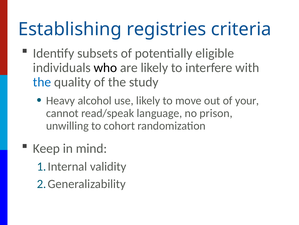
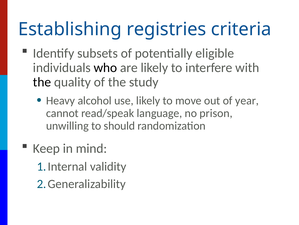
the colour: blue -> black (42, 82)
your: your -> year (247, 100)
cohort: cohort -> should (119, 125)
